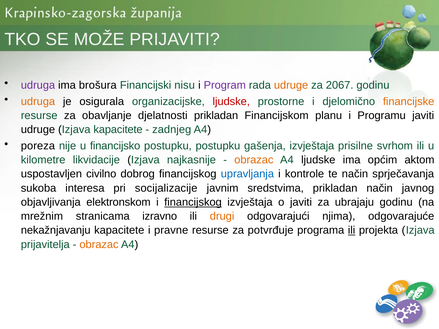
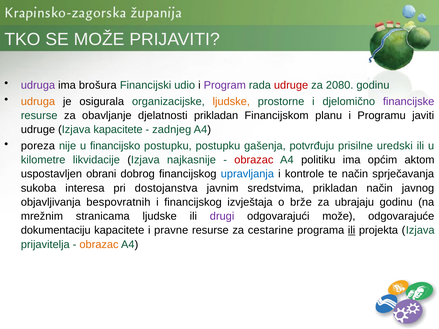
nisu: nisu -> udio (185, 85)
udruge colour: orange -> red (291, 85)
2067: 2067 -> 2080 (340, 85)
ljudske colour: red -> orange (231, 102)
financijske colour: orange -> purple (409, 102)
gašenja izvještaja: izvještaja -> potvrđuju (312, 146)
svrhom: svrhom -> uredski (395, 146)
obrazac colour: orange -> red (254, 160)
A4 ljudske: ljudske -> politiku (318, 160)
civilno: civilno -> obrani (101, 174)
socijalizacije: socijalizacije -> dostojanstva (166, 188)
elektronskom: elektronskom -> bespovratnih (118, 202)
financijskog underline: present -> none (193, 202)
o javiti: javiti -> brže (301, 202)
stranicama izravno: izravno -> ljudske (160, 217)
drugi colour: orange -> purple (222, 217)
odgovarajući njima: njima -> može (339, 217)
nekažnjavanju: nekažnjavanju -> dokumentaciju (56, 231)
potvrđuje: potvrđuje -> cestarine (271, 231)
